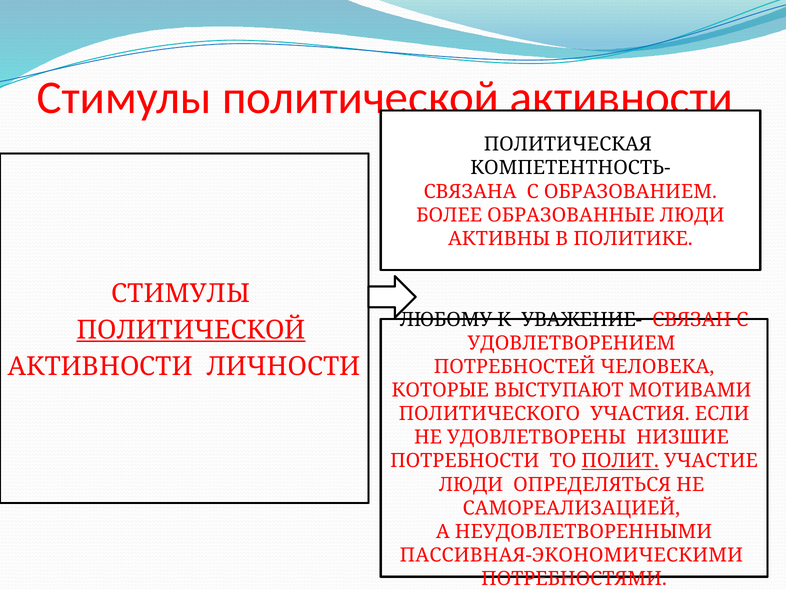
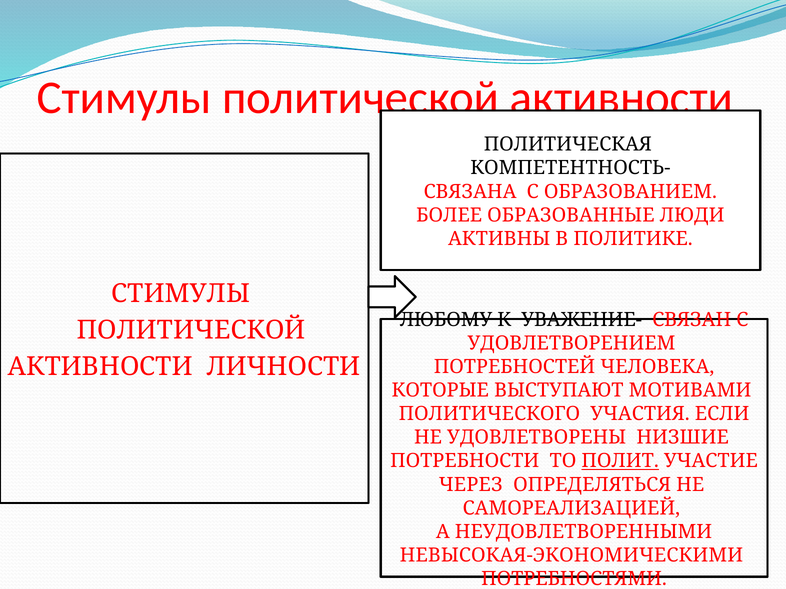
ПОЛИТИЧЕСКОЙ underline: present -> none (191, 330)
ЛЮДИ: ЛЮДИ -> ЧЕРЕЗ (471, 485)
ПАССИВНАЯ-ЭКОНОМИЧЕСКИМИ: ПАССИВНАЯ-ЭКОНОМИЧЕСКИМИ -> НЕВЫСОКАЯ-ЭКОНОМИЧЕСКИМИ (571, 556)
